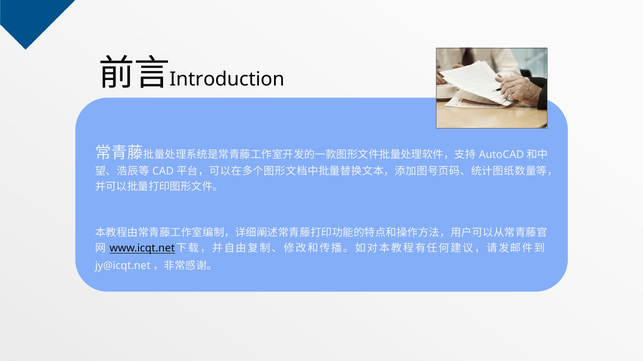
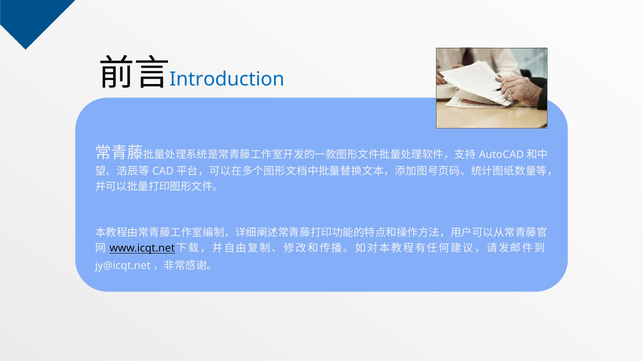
Introduction colour: black -> blue (227, 79)
